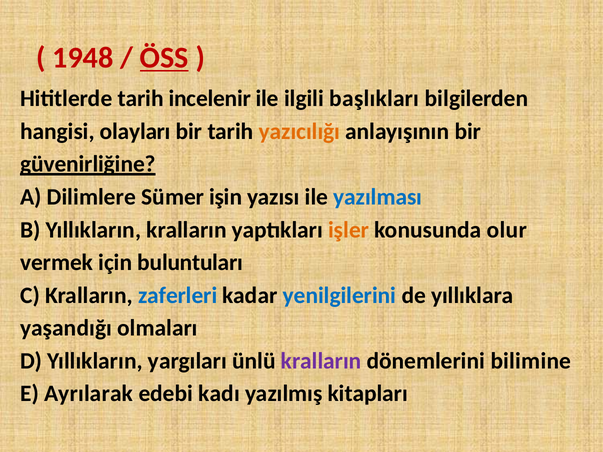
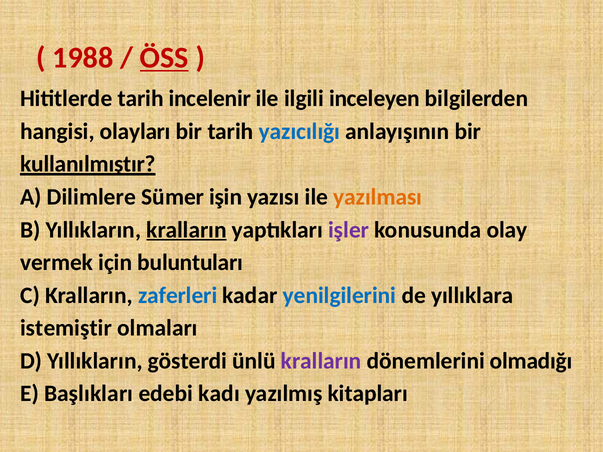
1948: 1948 -> 1988 (83, 58)
başlıkları: başlıkları -> inceleyen (375, 99)
yazıcılığı colour: orange -> blue (299, 132)
güvenirliğine: güvenirliğine -> kullanılmıştır (88, 164)
yazılması colour: blue -> orange (378, 197)
kralların underline: none -> present (187, 230)
işler colour: orange -> purple (349, 230)
olur: olur -> olay (507, 230)
yaşandığı: yaşandığı -> istemiştir (66, 328)
yargıları: yargıları -> gösterdi (187, 361)
bilimine: bilimine -> olmadığı (531, 361)
Ayrılarak: Ayrılarak -> Başlıkları (89, 394)
